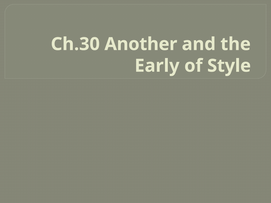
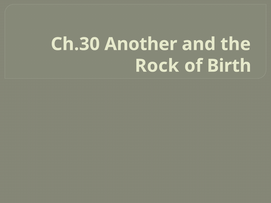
Early: Early -> Rock (157, 66)
Style: Style -> Birth (229, 66)
